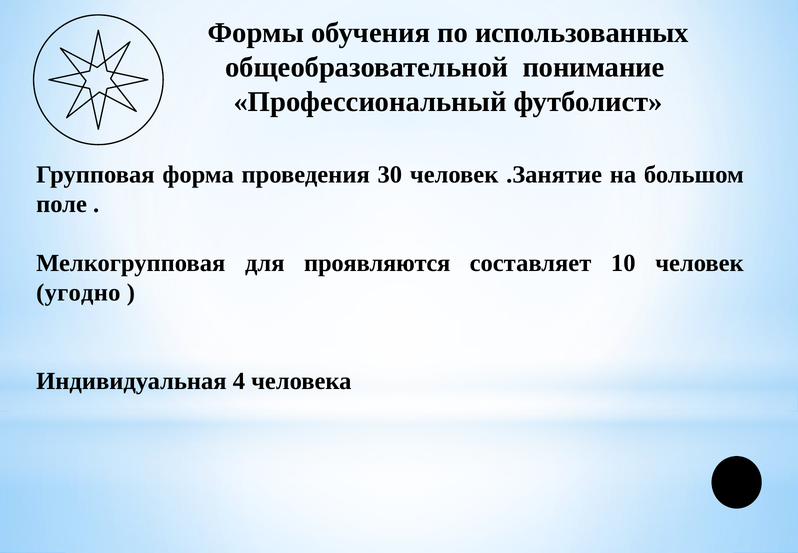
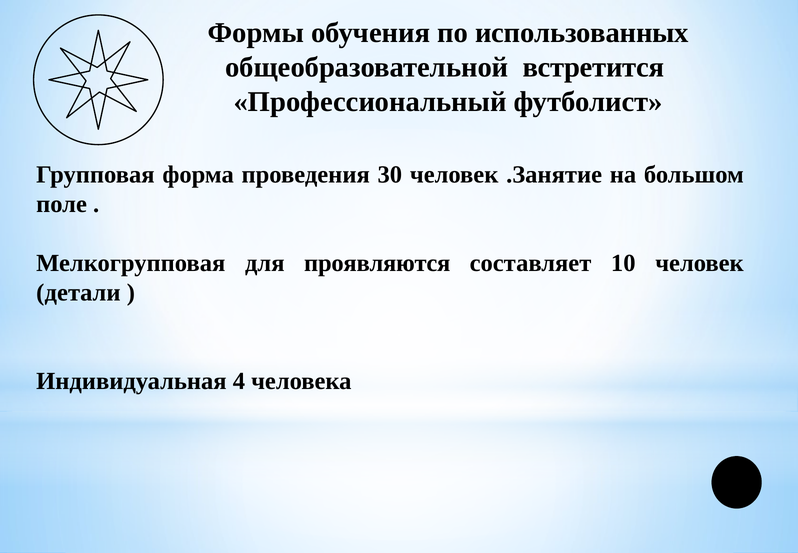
понимание: понимание -> встретится (593, 67)
угодно: угодно -> детали (78, 292)
